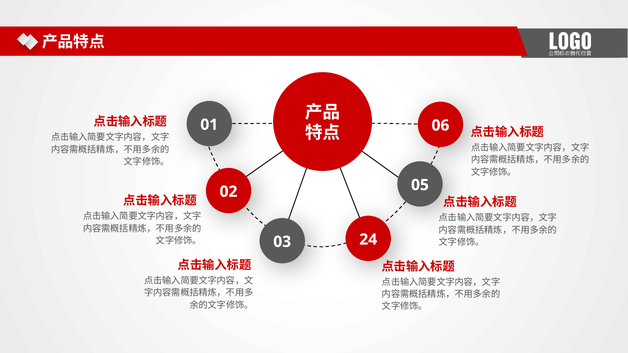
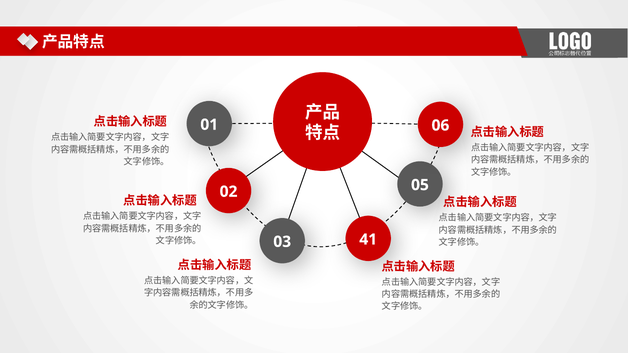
24: 24 -> 41 (368, 240)
